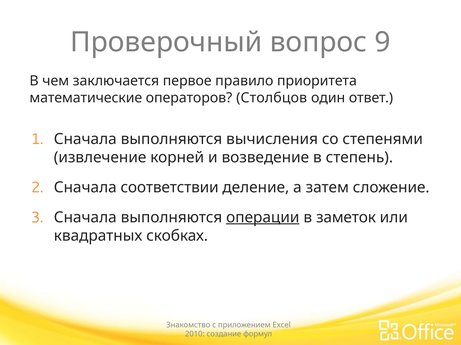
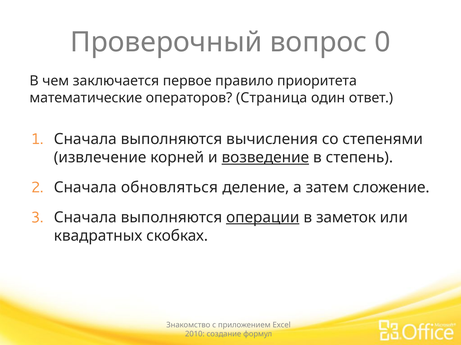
9: 9 -> 0 (383, 42)
Столбцов: Столбцов -> Страница (272, 98)
возведение underline: none -> present (265, 158)
соответствии: соответствии -> обновляться (169, 188)
